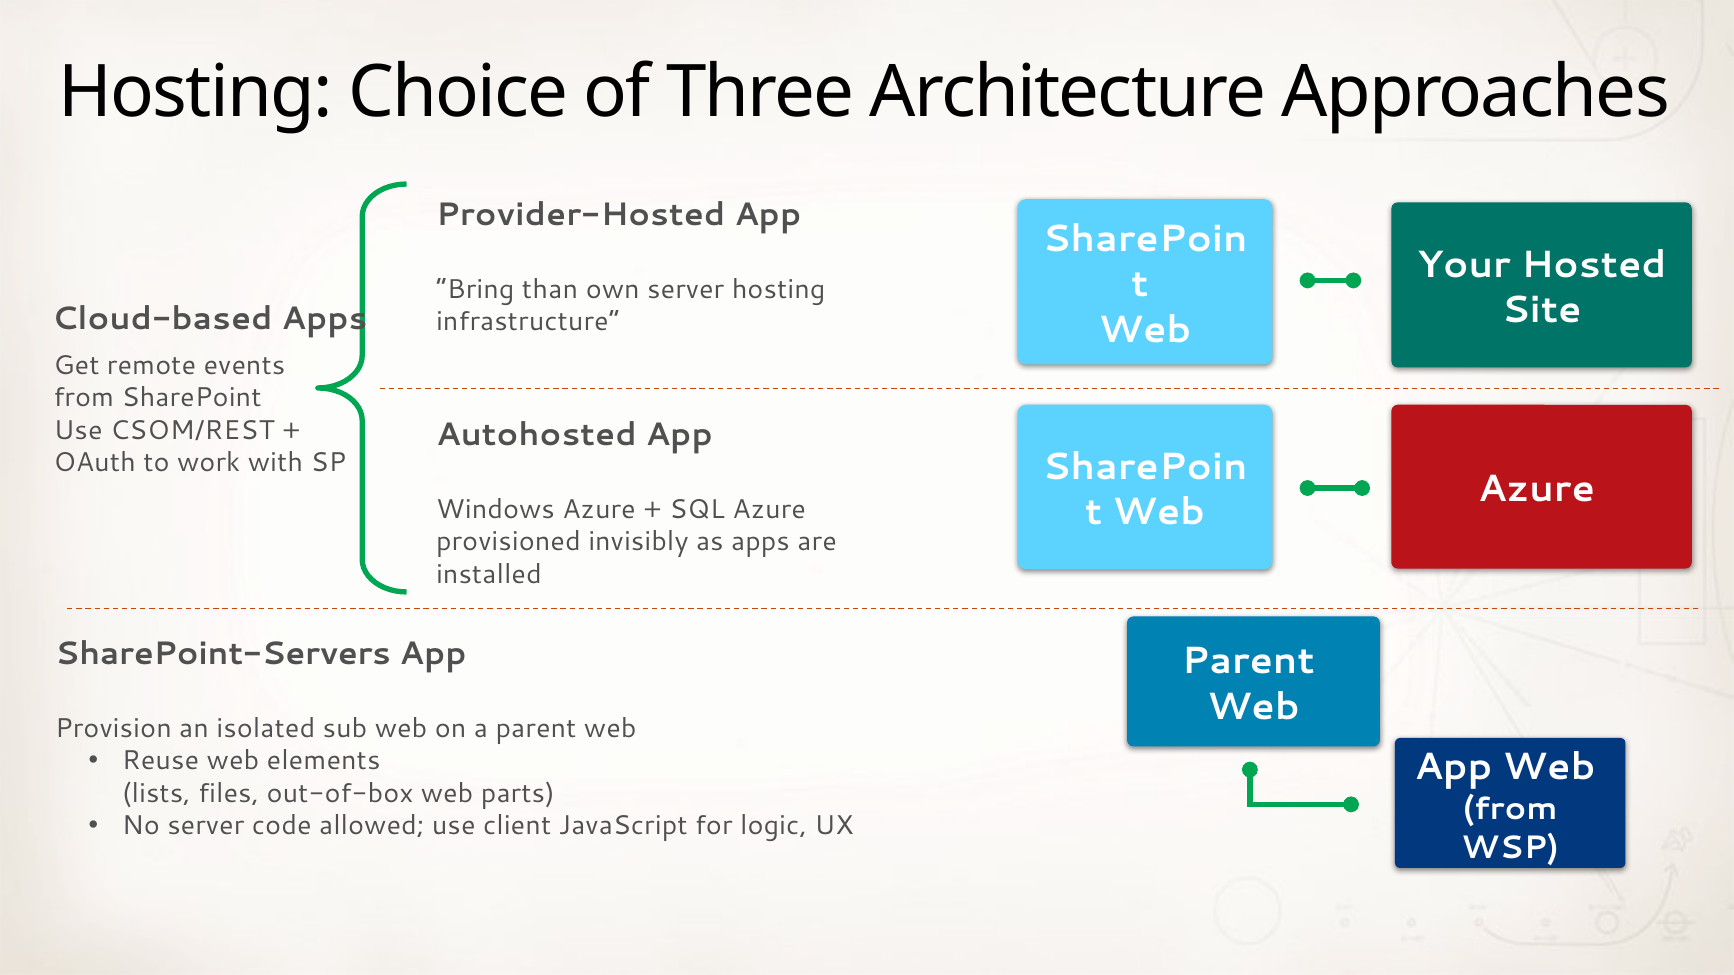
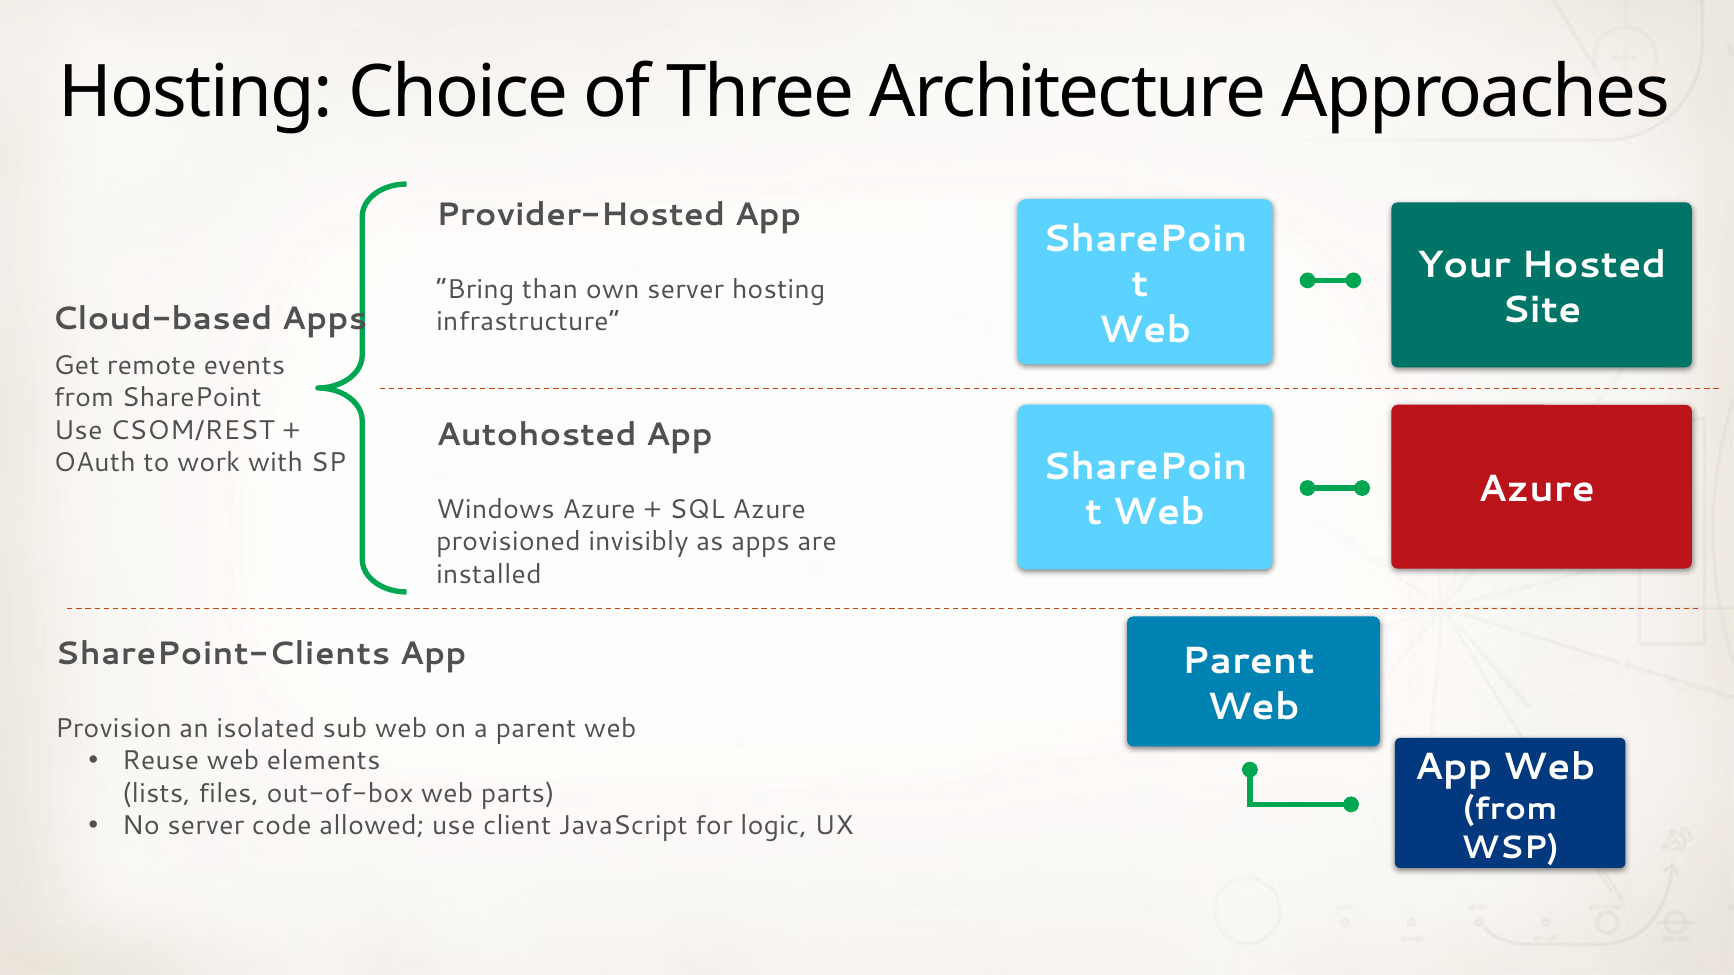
SharePoint-Servers: SharePoint-Servers -> SharePoint-Clients (223, 654)
